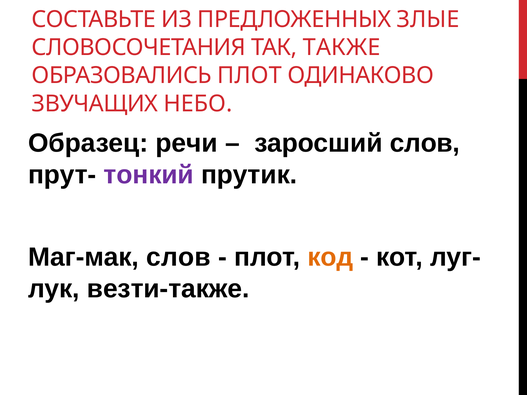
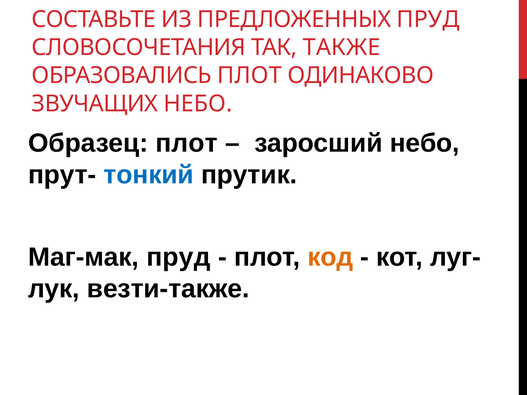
ПРЕДЛОЖЕННЫХ ЗЛЫЕ: ЗЛЫЕ -> ПРУД (428, 19)
Образец речи: речи -> плот (187, 143)
заросший слов: слов -> небо (425, 143)
тонкий colour: purple -> blue (149, 175)
Маг-мак слов: слов -> пруд (178, 257)
